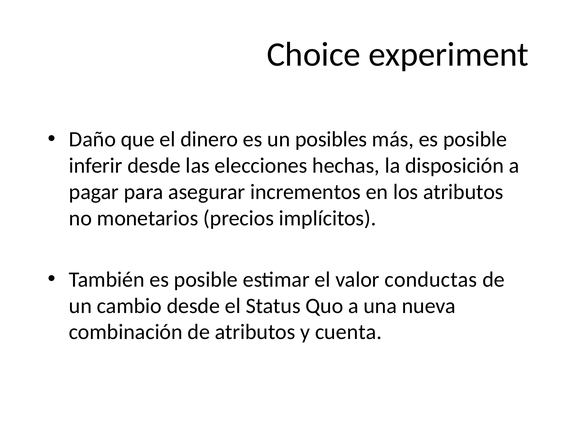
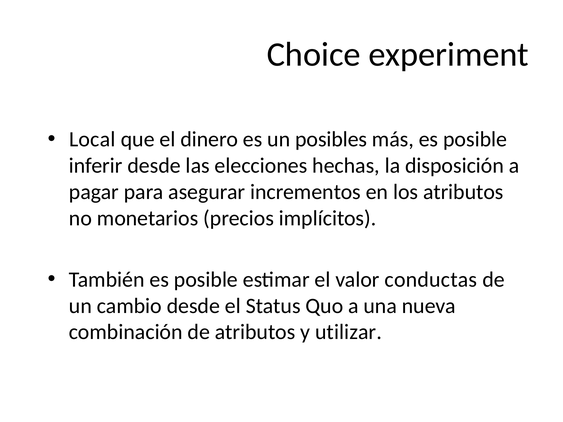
Daño: Daño -> Local (92, 139)
cuenta: cuenta -> utilizar (348, 332)
